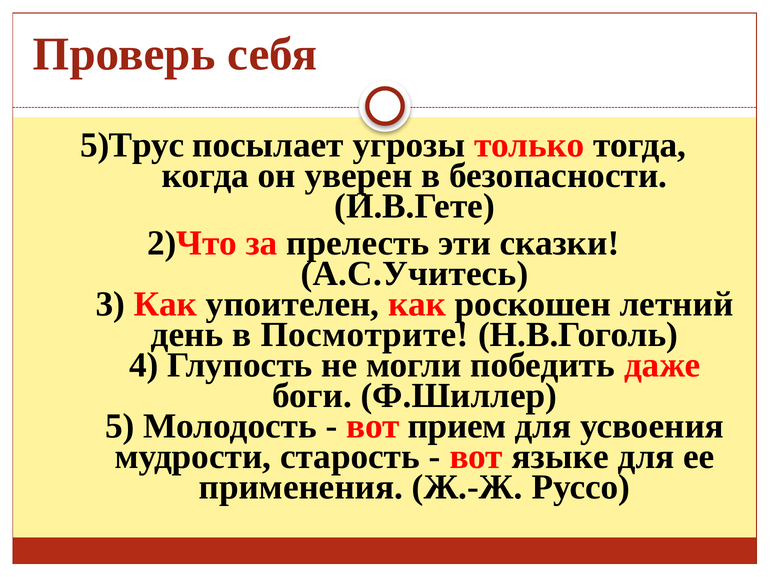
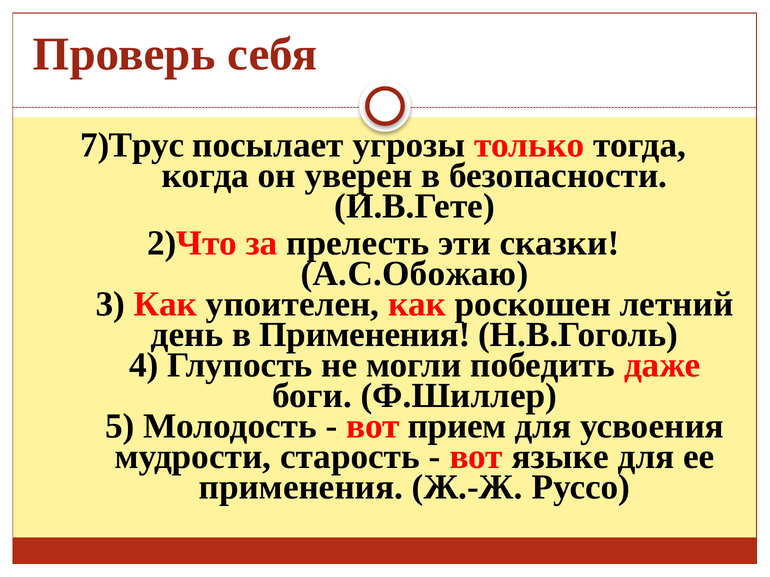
5)Трус: 5)Трус -> 7)Трус (132, 145)
А.С.Учитесь: А.С.Учитесь -> А.С.Обожаю (415, 274)
в Посмотрите: Посмотрите -> Применения (365, 335)
